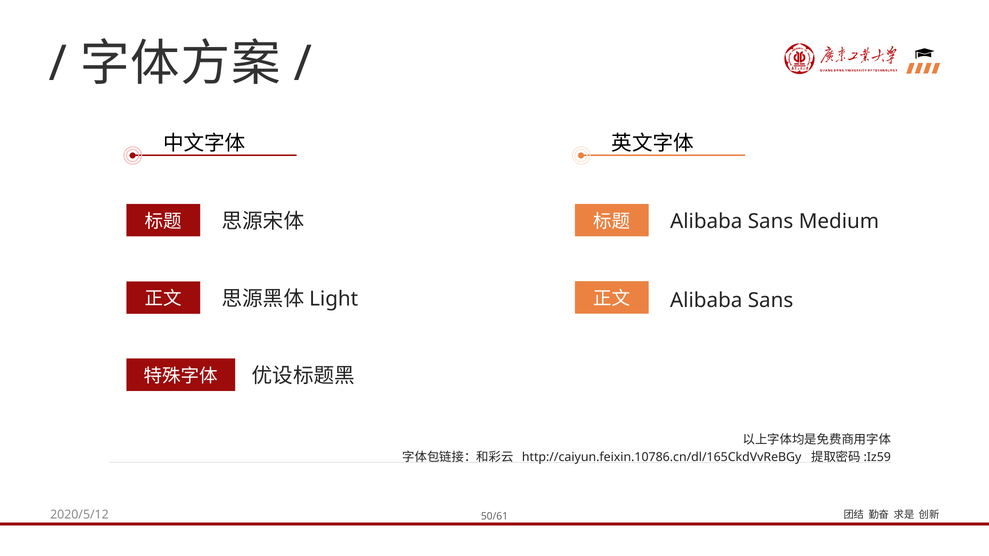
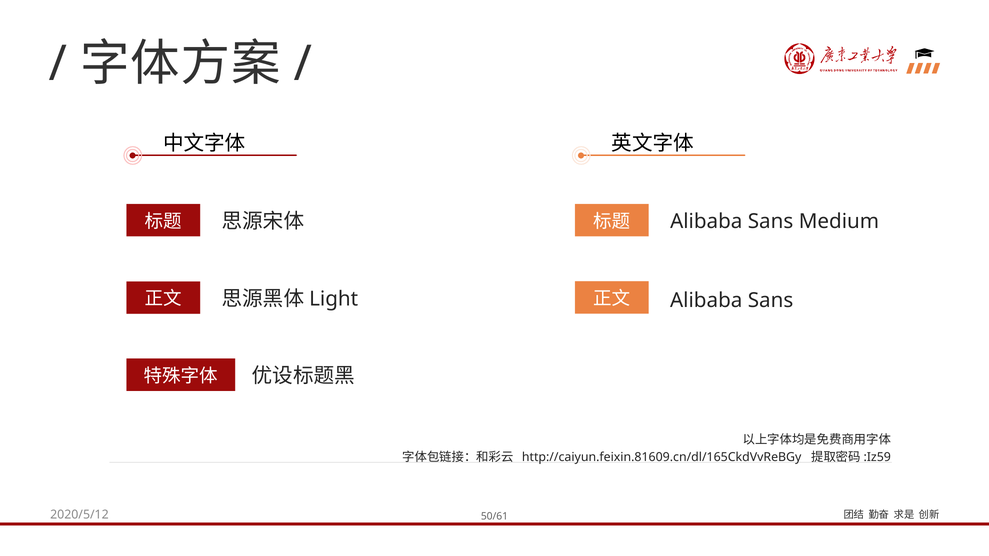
http://caiyun.feixin.10786.cn/dl/165CkdVvReBGy: http://caiyun.feixin.10786.cn/dl/165CkdVvReBGy -> http://caiyun.feixin.81609.cn/dl/165CkdVvReBGy (662, 457)
